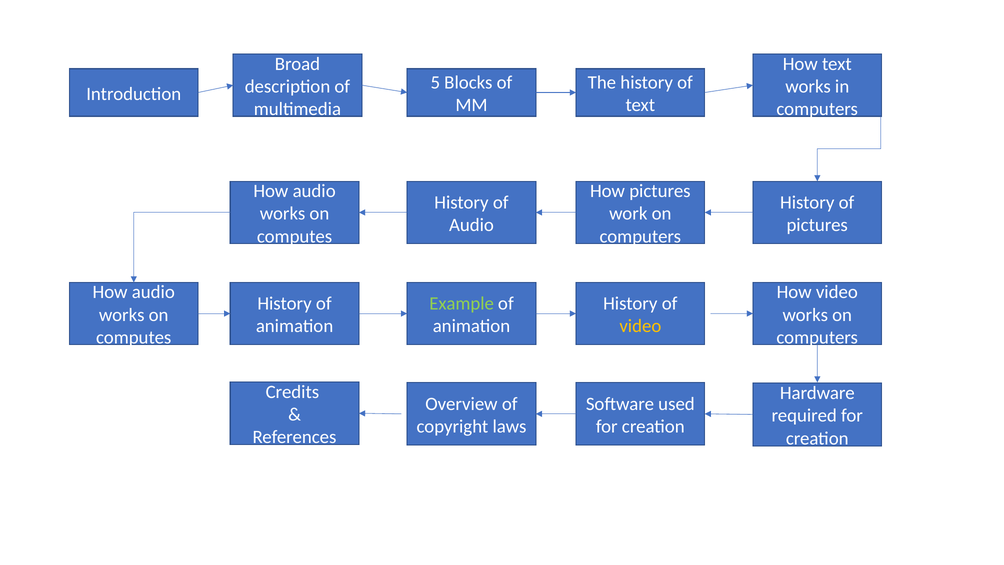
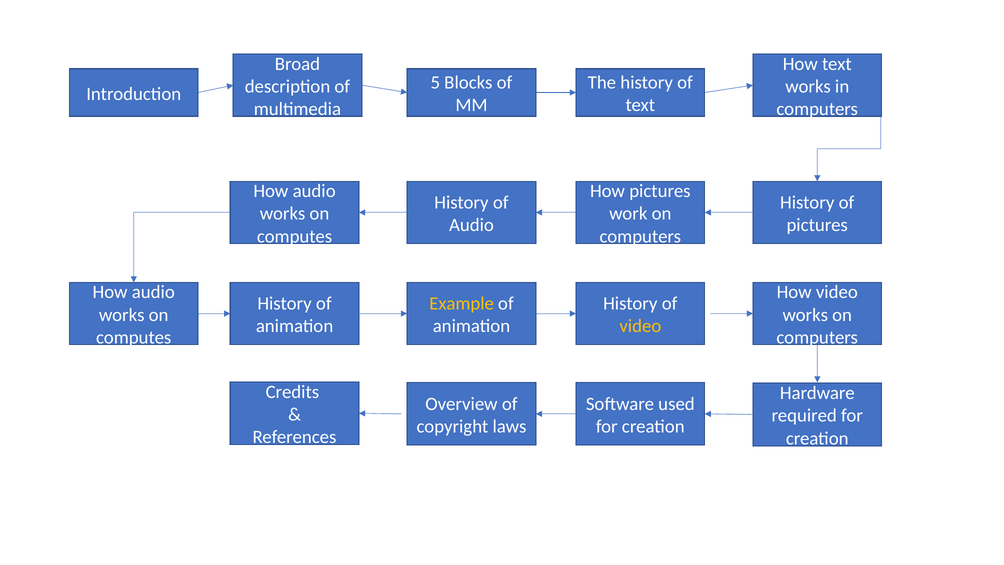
Example colour: light green -> yellow (462, 303)
